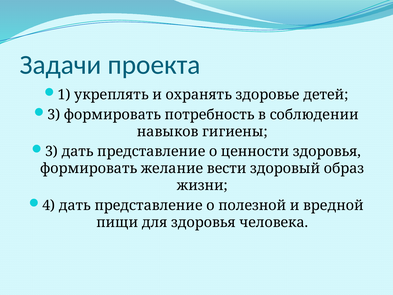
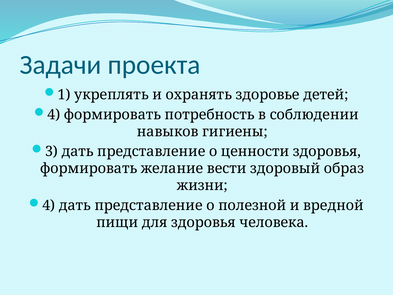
3: 3 -> 4 (54, 114)
